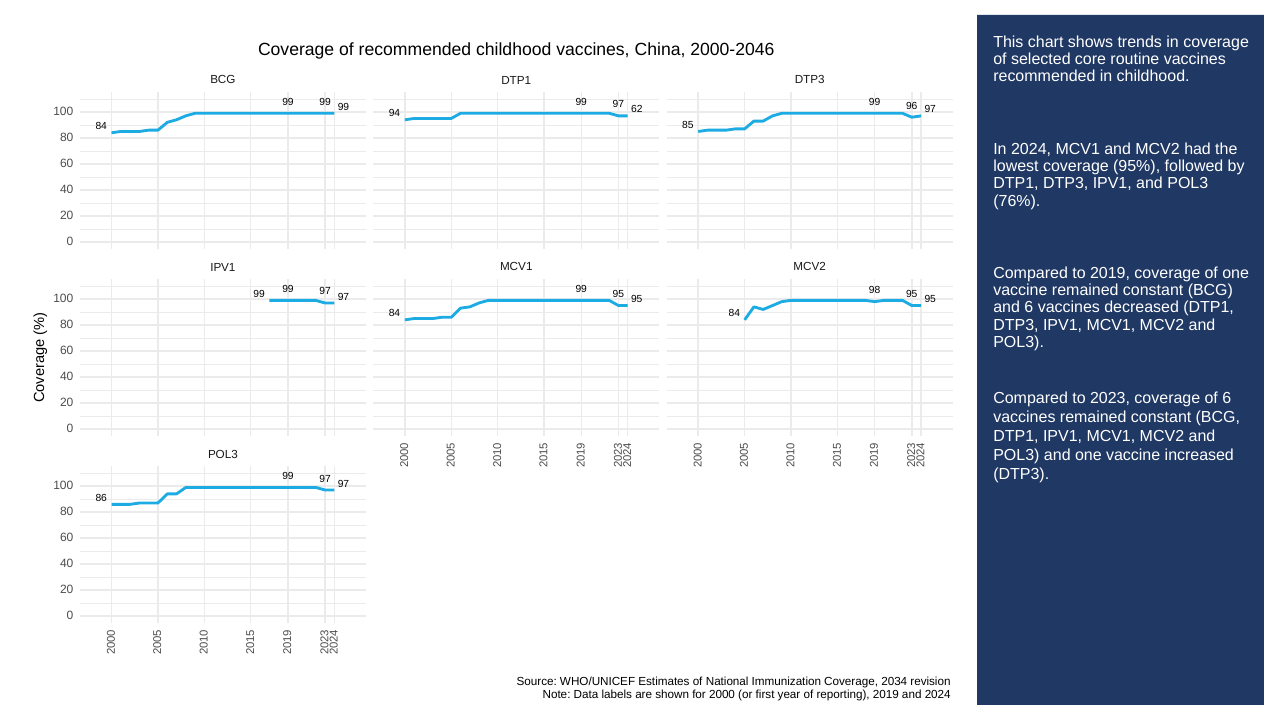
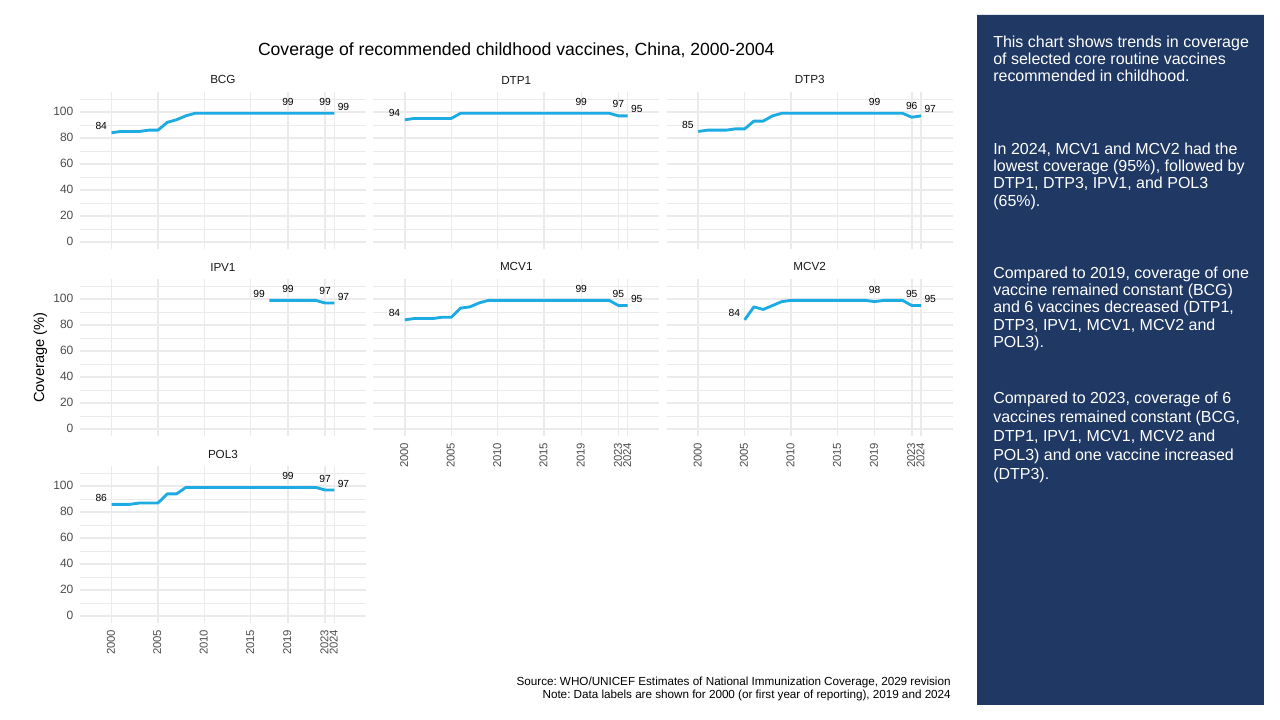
2000-2046: 2000-2046 -> 2000-2004 (732, 50)
94 62: 62 -> 95 (637, 110)
76%: 76% -> 65% (1017, 201)
2034: 2034 -> 2029 (894, 682)
